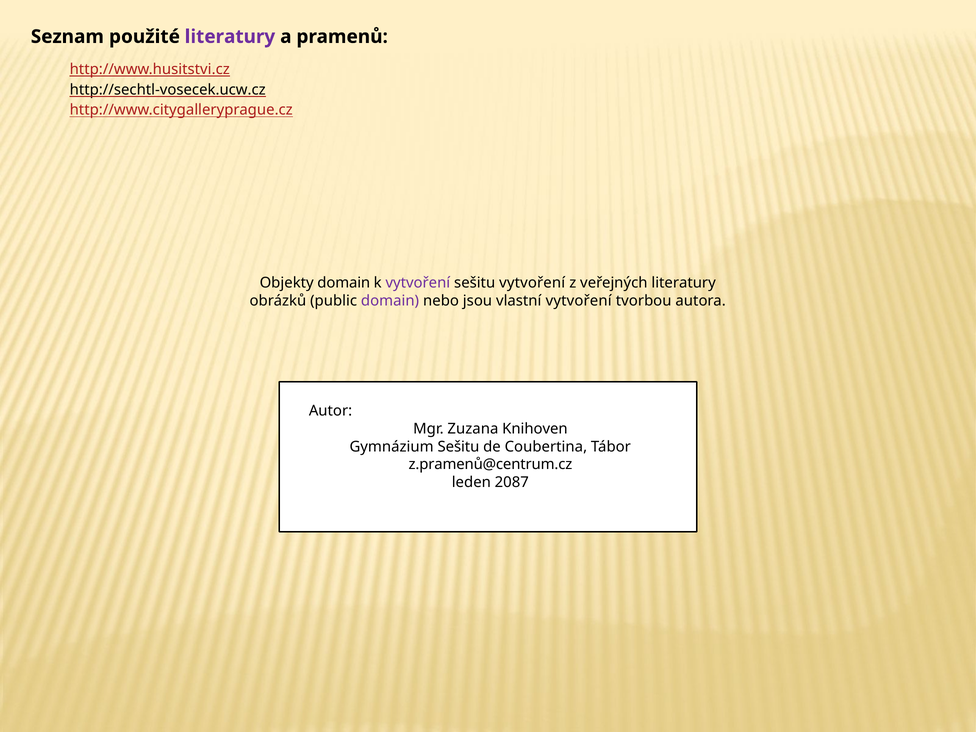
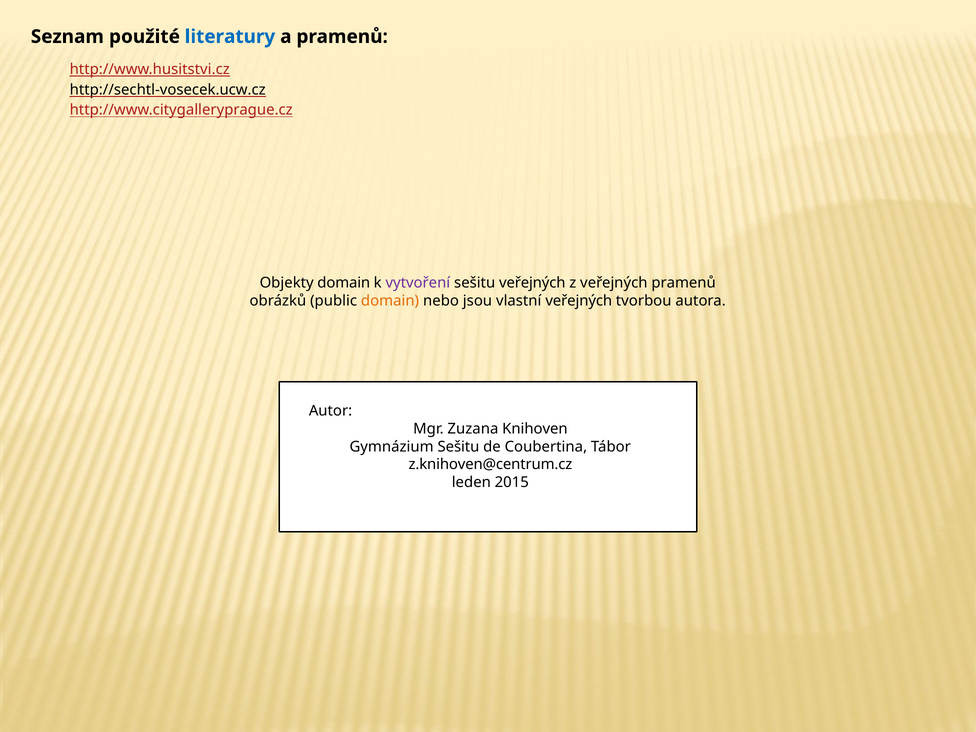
literatury colour: purple -> blue (230, 37)
sešitu vytvoření: vytvoření -> veřejných (532, 283)
veřejných literatury: literatury -> pramenů (684, 283)
domain colour: purple -> orange (390, 301)
vlastní vytvoření: vytvoření -> veřejných (579, 301)
z.pramenů@centrum.cz: z.pramenů@centrum.cz -> z.knihoven@centrum.cz (490, 465)
2087: 2087 -> 2015 (512, 482)
